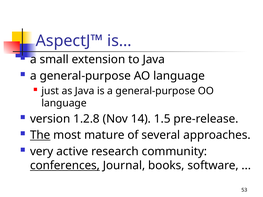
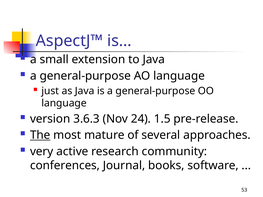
1.2.8: 1.2.8 -> 3.6.3 (86, 119)
14: 14 -> 24 (141, 119)
conferences underline: present -> none (65, 166)
